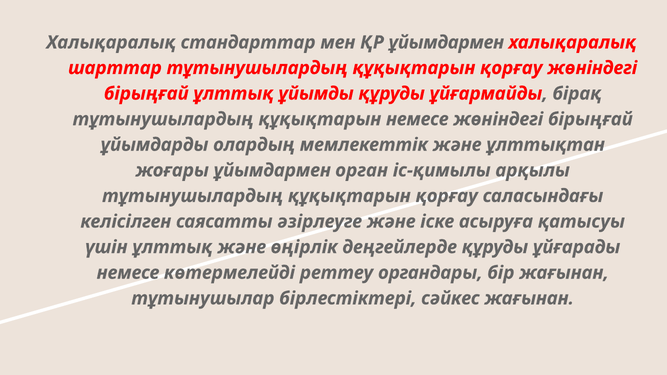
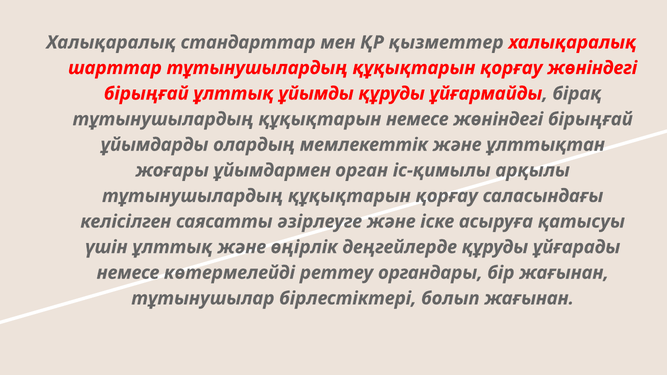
ҚР ұйымдармен: ұйымдармен -> қызметтер (446, 42)
сәйкес: сәйкес -> болып (450, 298)
